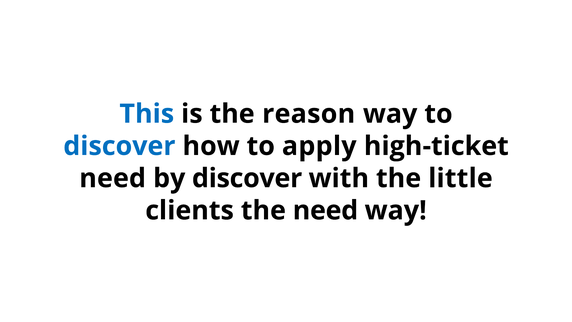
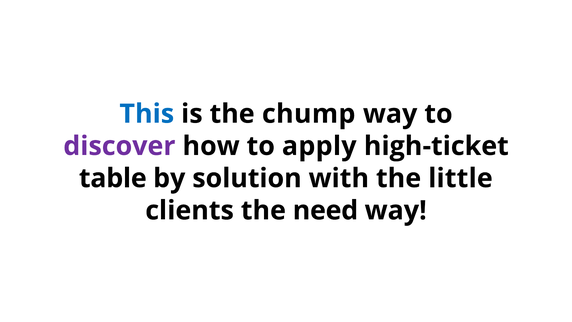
reason: reason -> chump (309, 114)
discover colour: blue -> purple (119, 146)
need: need -> table (113, 178)
by discover: discover -> solution (247, 178)
